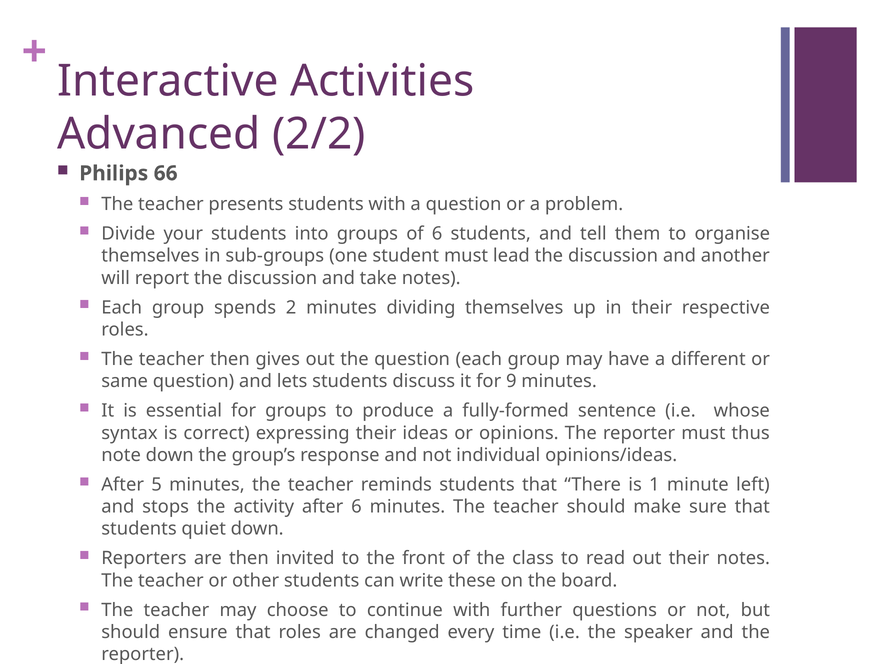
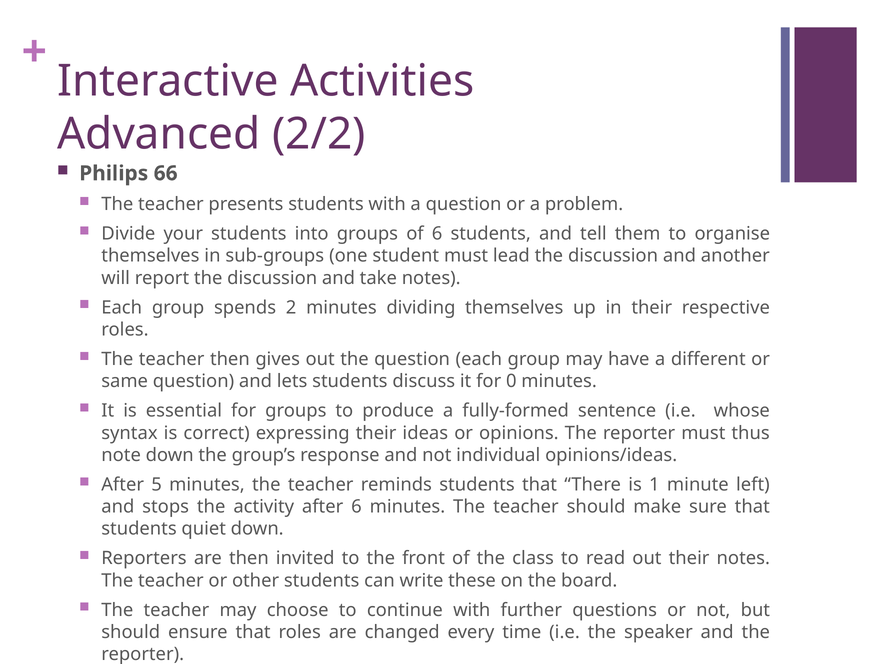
9: 9 -> 0 (511, 381)
